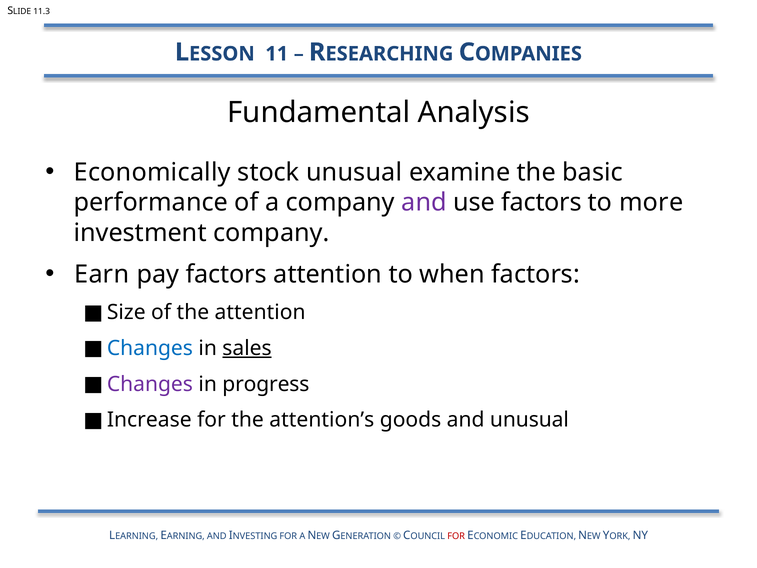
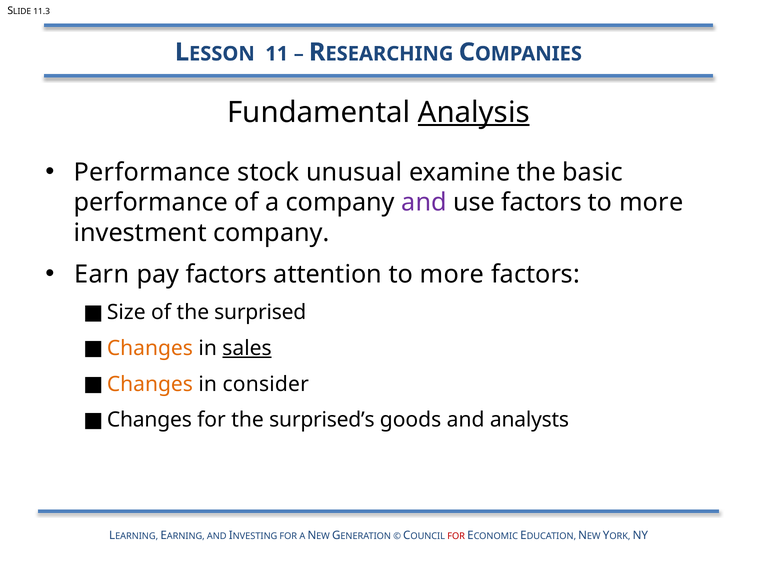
Analysis underline: none -> present (474, 112)
Economically: Economically -> Performance (152, 172)
attention to when: when -> more (452, 274)
the attention: attention -> surprised (260, 312)
Changes colour: blue -> orange (150, 348)
Changes colour: purple -> orange (150, 384)
progress: progress -> consider (266, 384)
Increase: Increase -> Changes (149, 420)
attention’s: attention’s -> surprised’s (322, 420)
and unusual: unusual -> analysts (530, 420)
